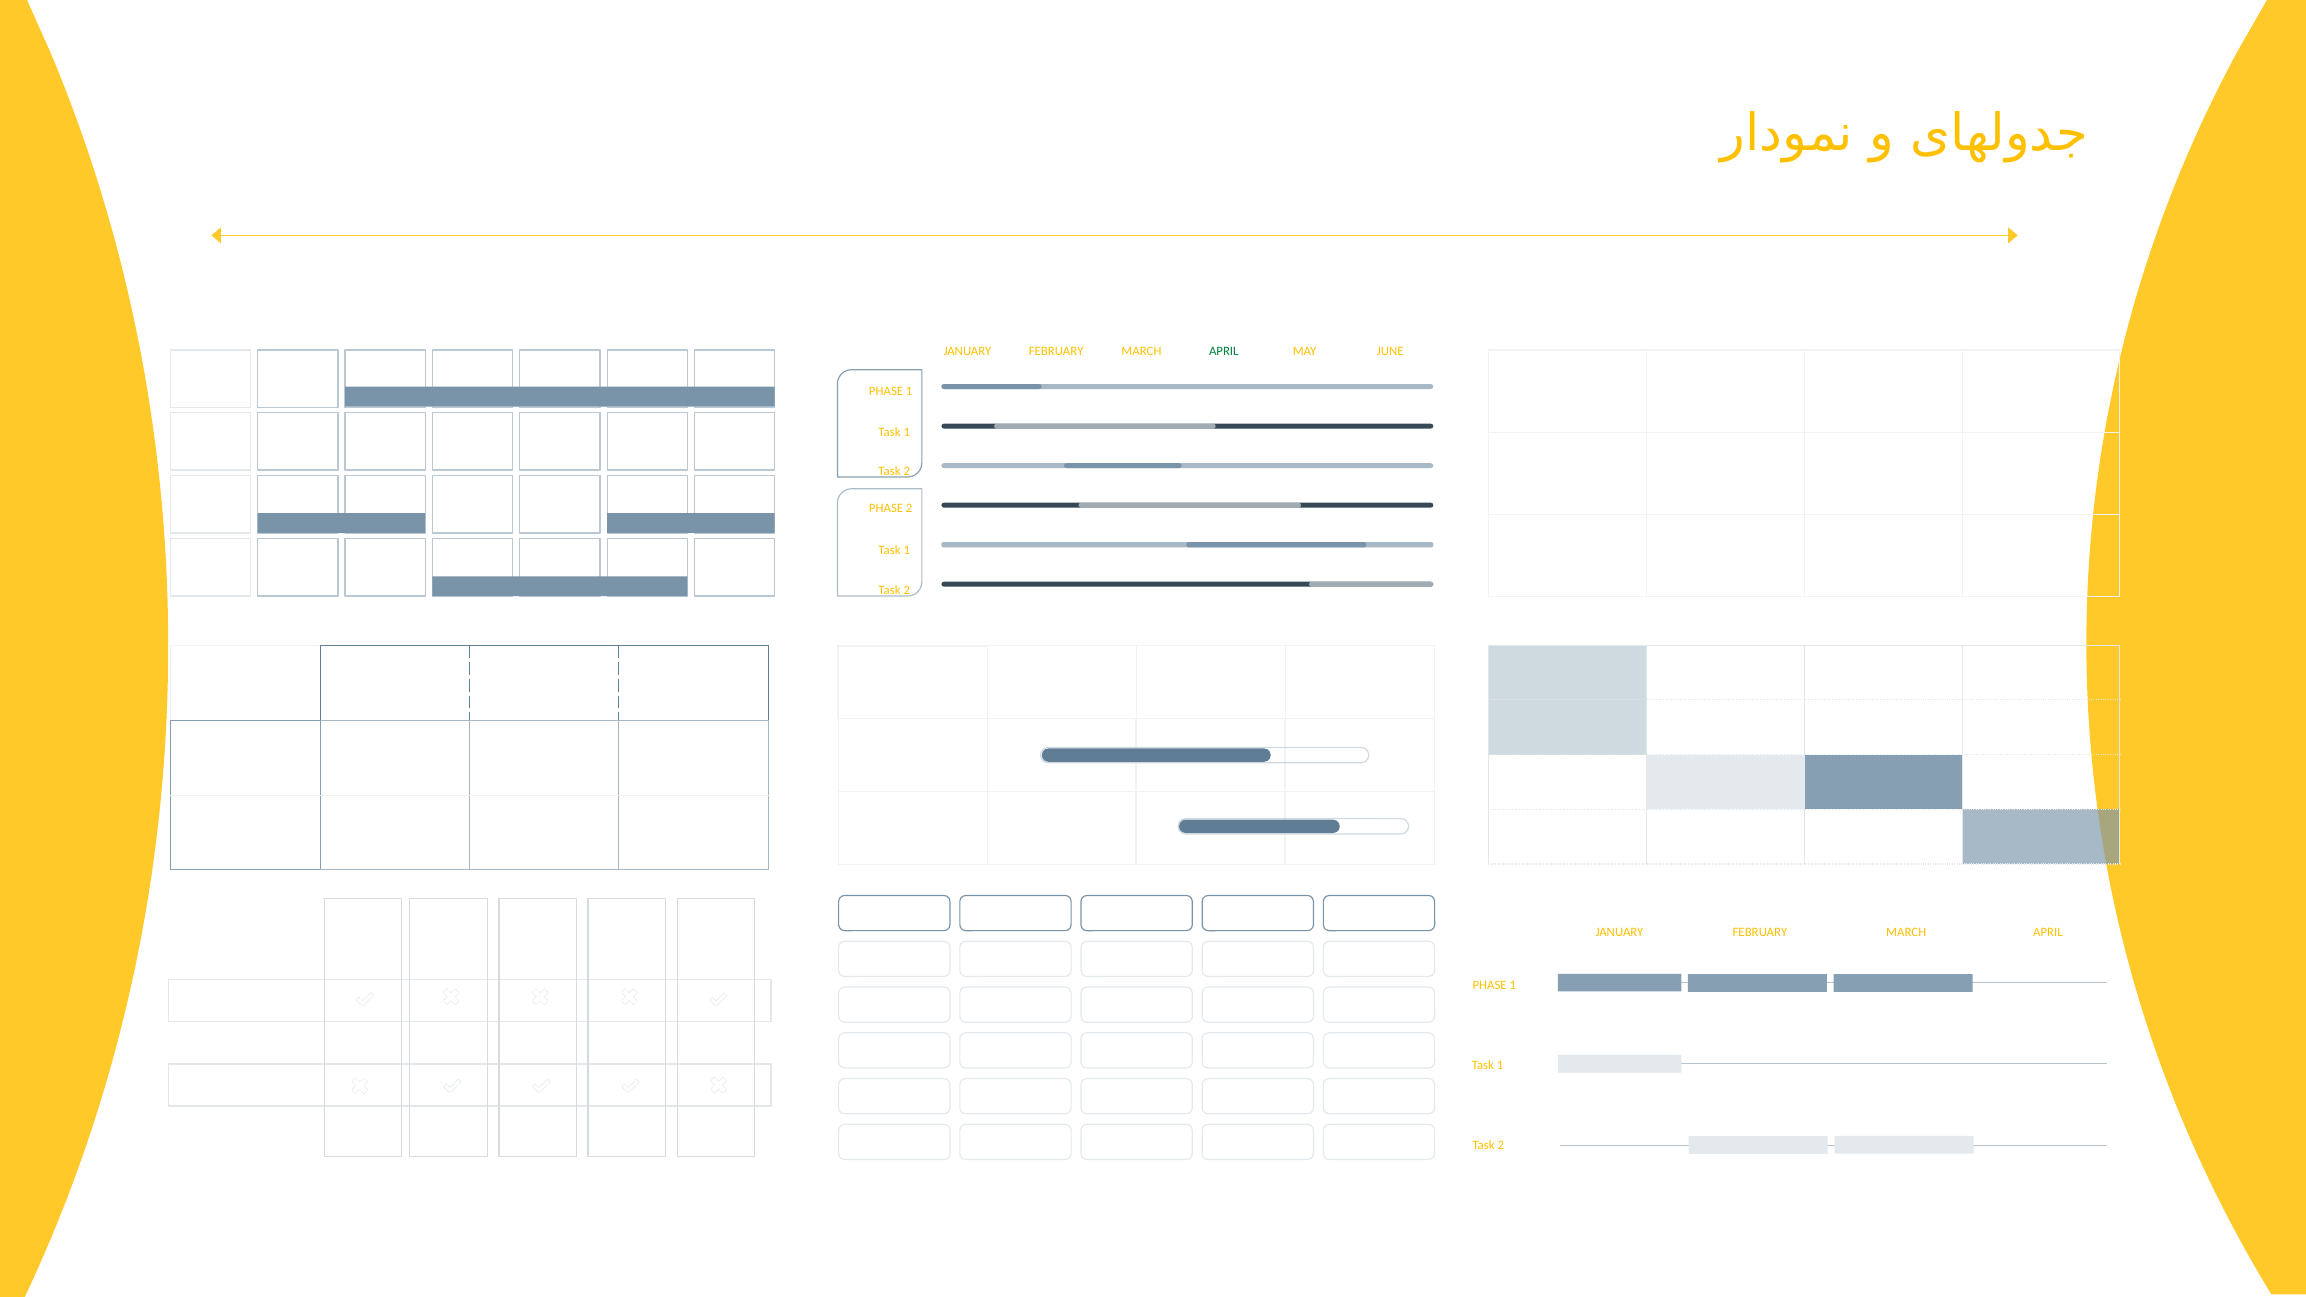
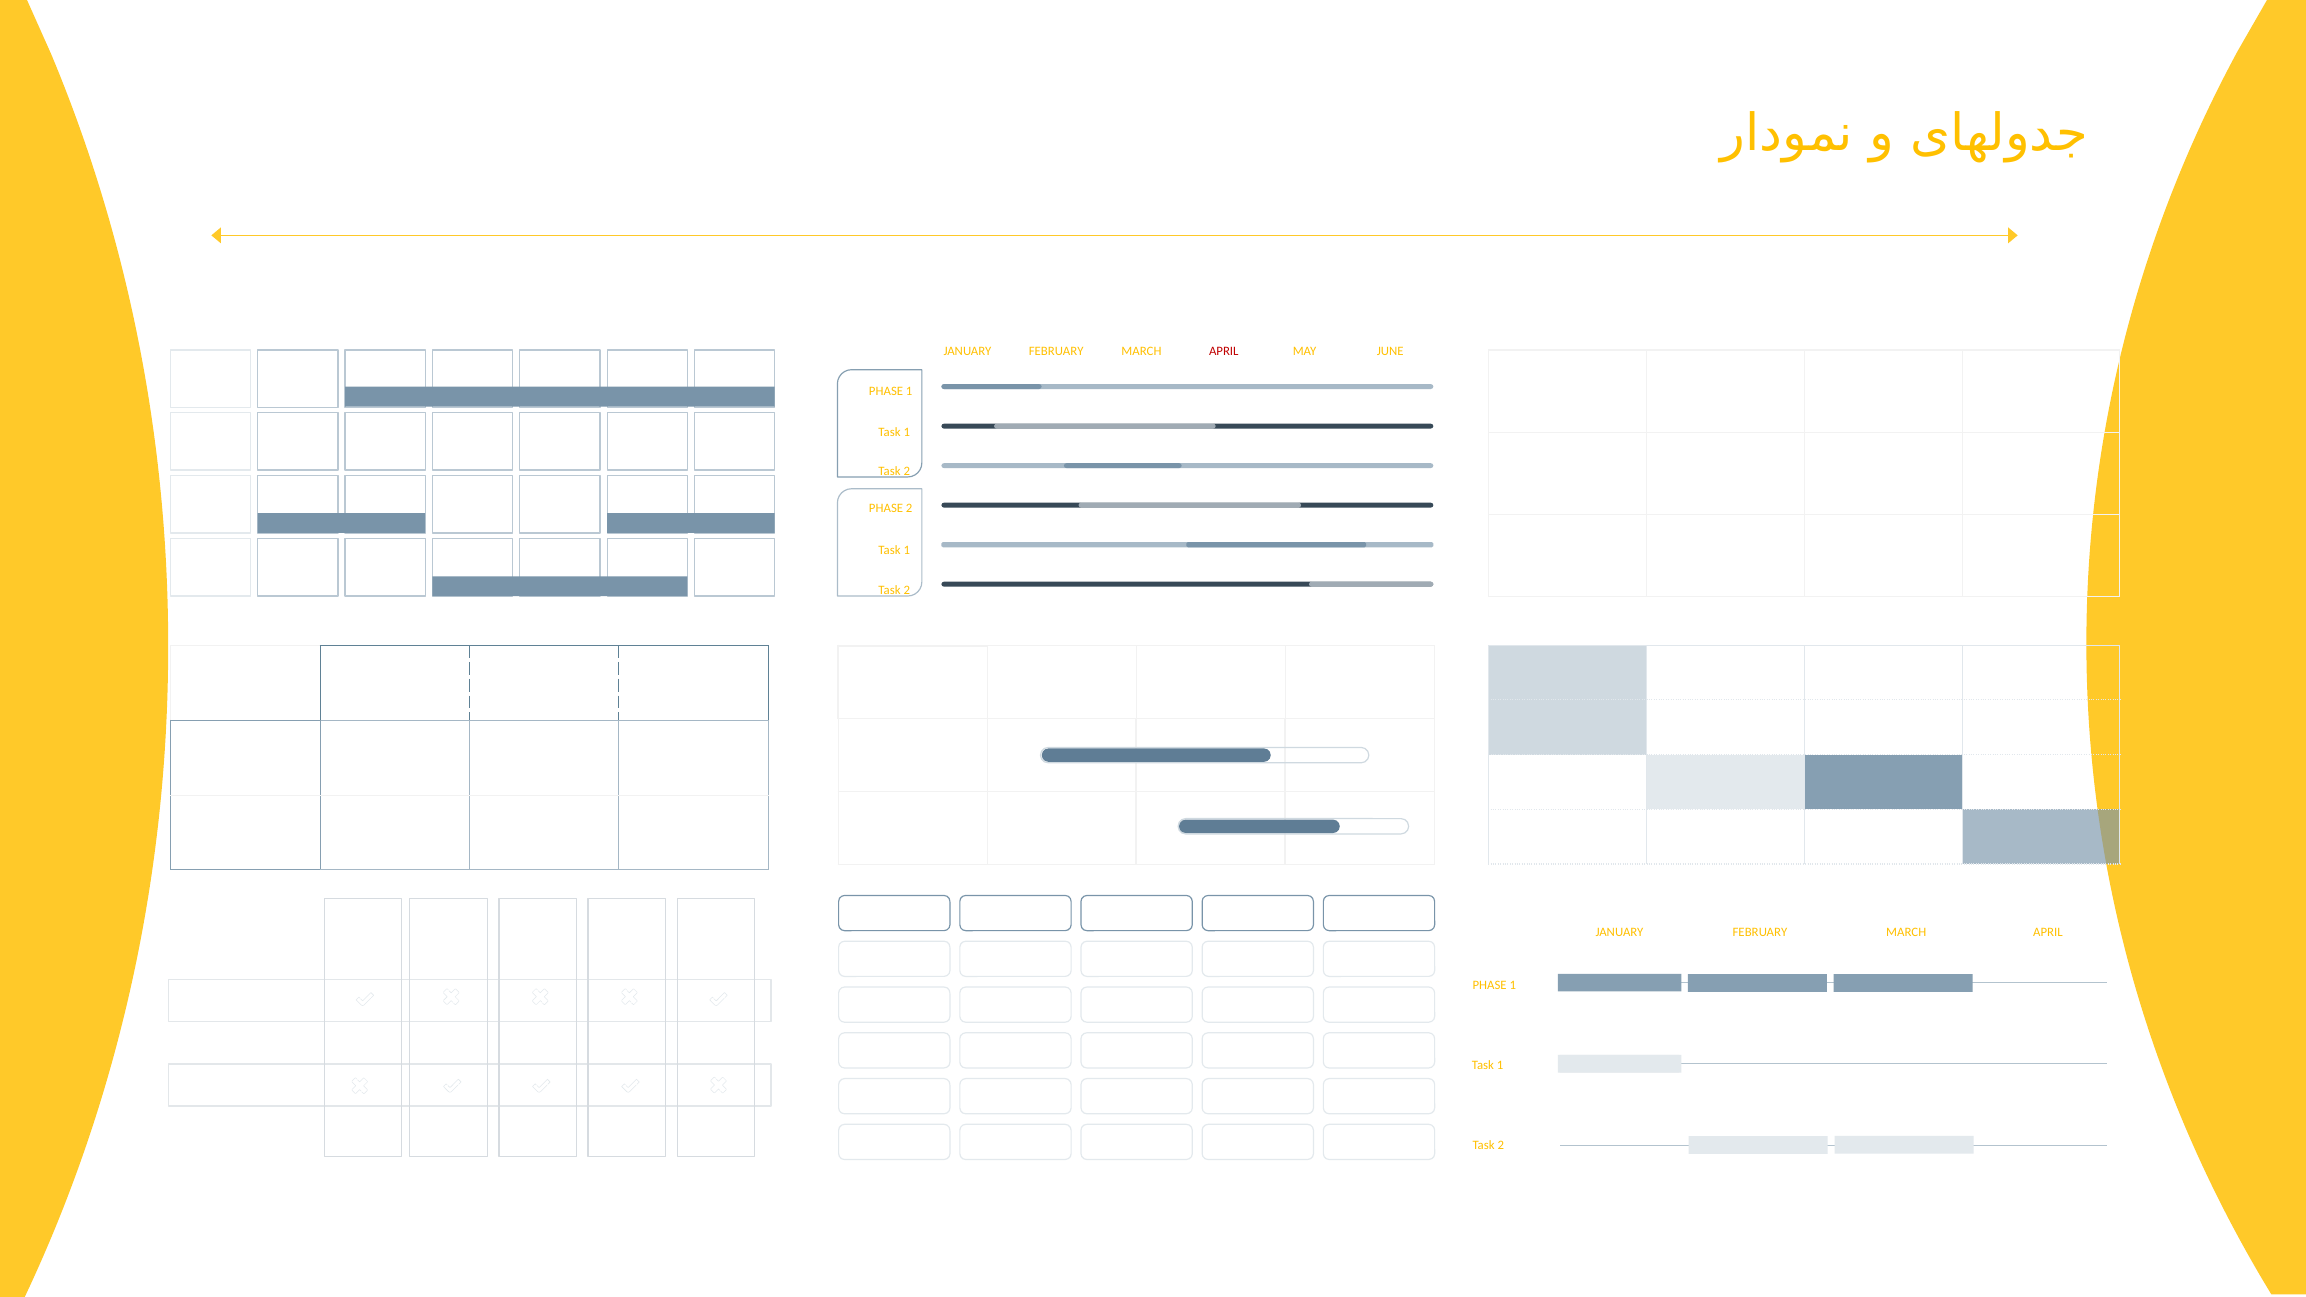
APRIL colour: green -> red (1224, 351)
